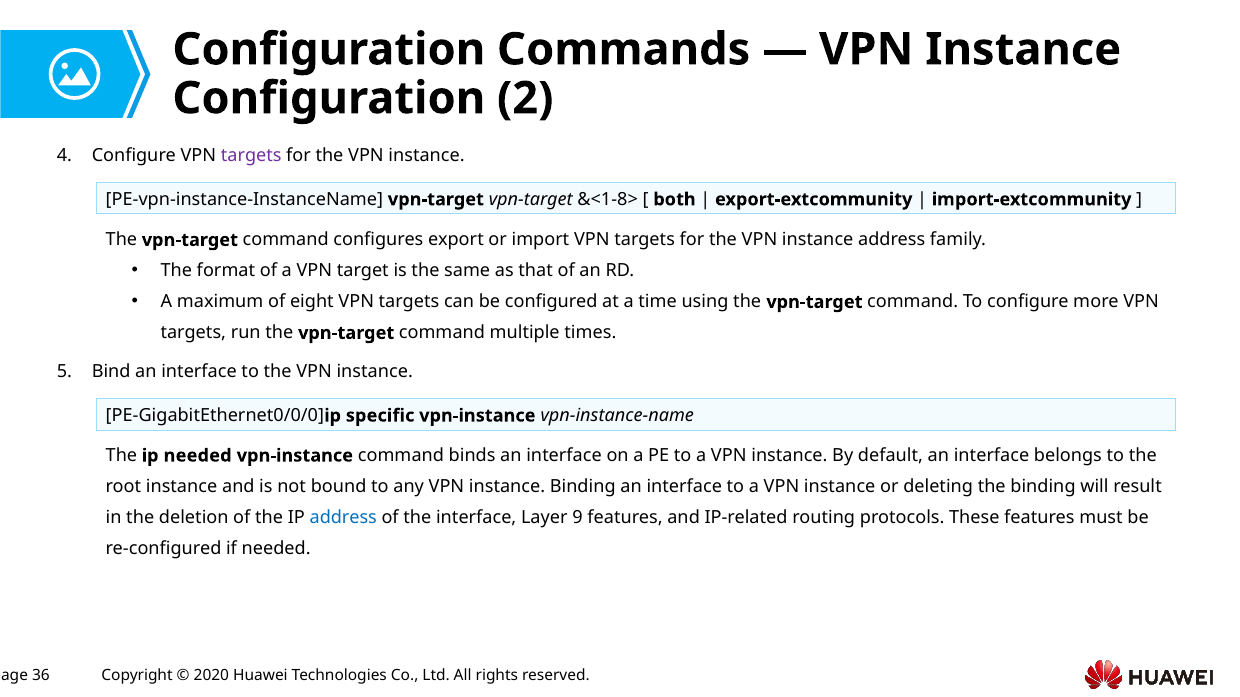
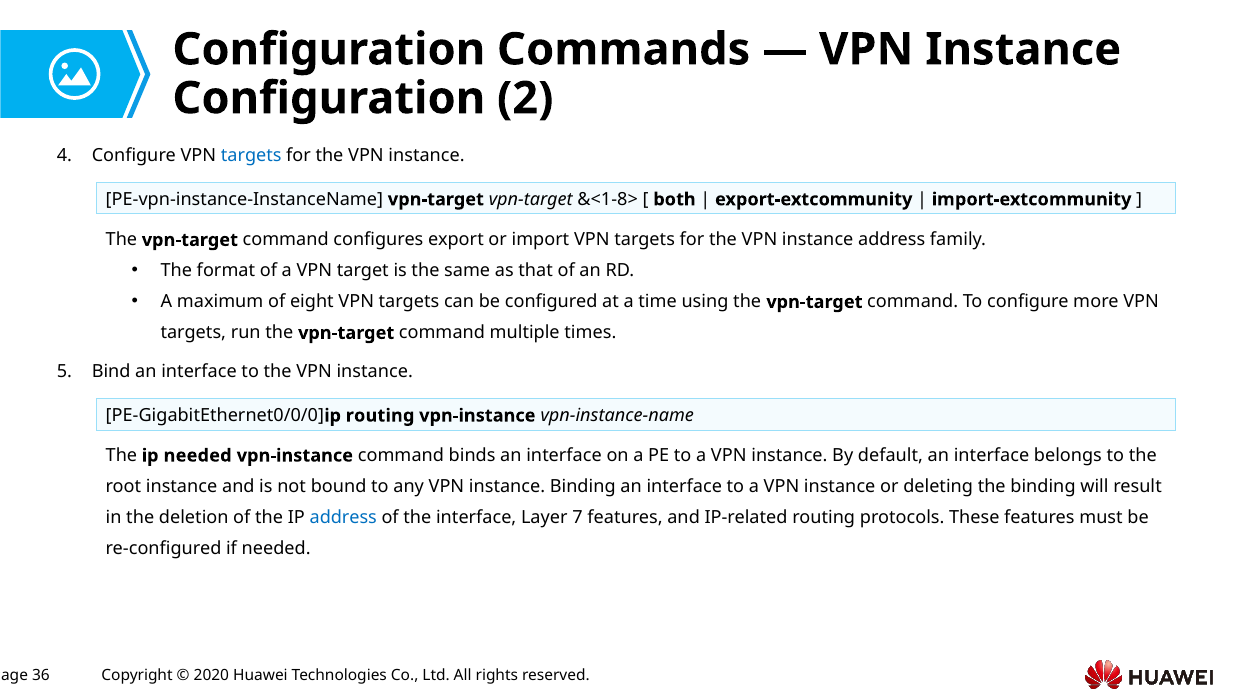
targets colour: purple -> blue (251, 156)
PE-GigabitEthernet0/0/0]ip specific: specific -> routing (380, 416)
9: 9 -> 7 (577, 518)
